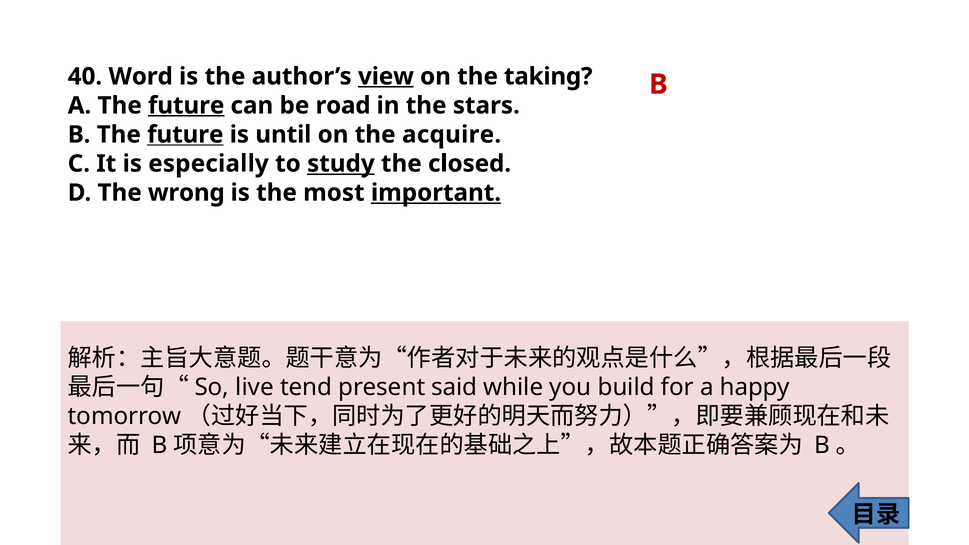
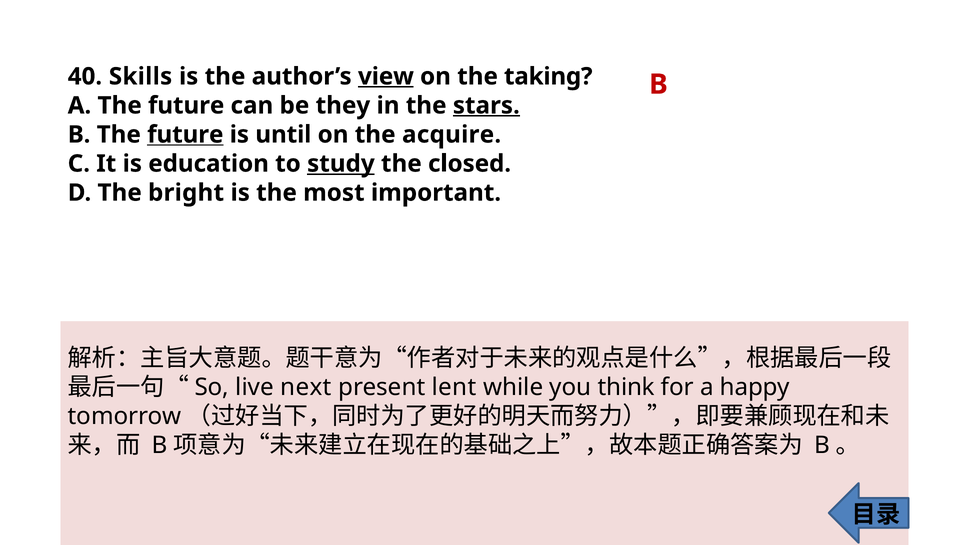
Word: Word -> Skills (140, 76)
future underline: present -> none (186, 106)
road: road -> they (343, 106)
stars underline: none -> present (486, 106)
especially: especially -> education (209, 164)
wrong: wrong -> bright (186, 193)
important underline: present -> none (436, 193)
tend: tend -> next (306, 387)
said: said -> lent (454, 387)
build: build -> think (626, 387)
